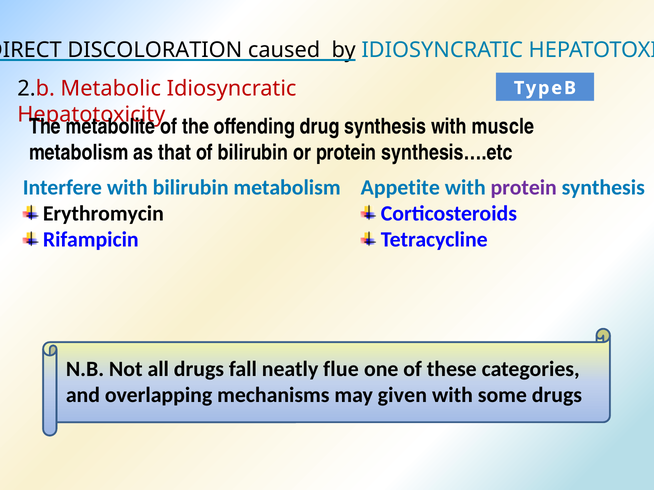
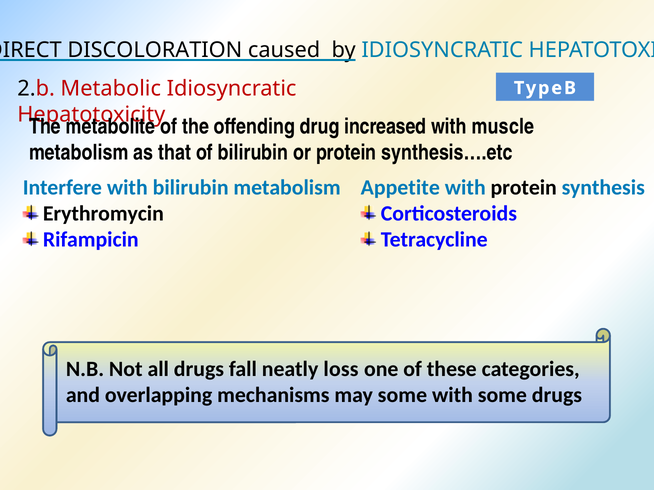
drug synthesis: synthesis -> increased (385, 127)
protein colour: purple -> black (524, 188)
flue: flue -> loss (341, 369)
may given: given -> some (402, 396)
